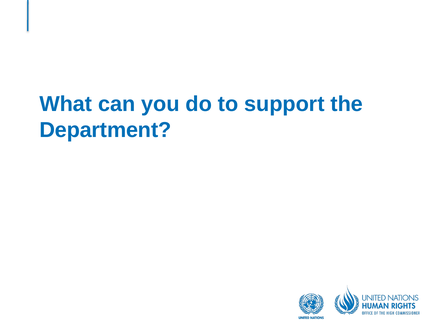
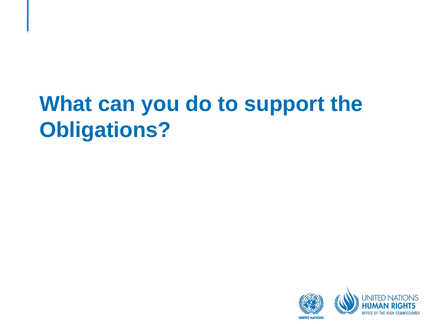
Department: Department -> Obligations (105, 130)
